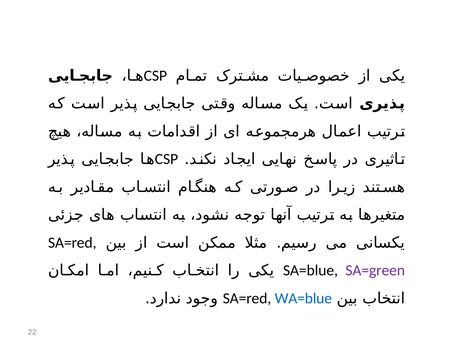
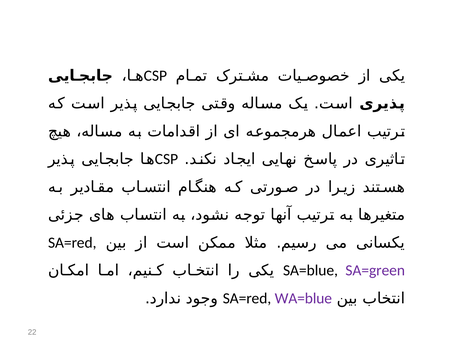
WA=blue colour: blue -> purple (303, 298)
